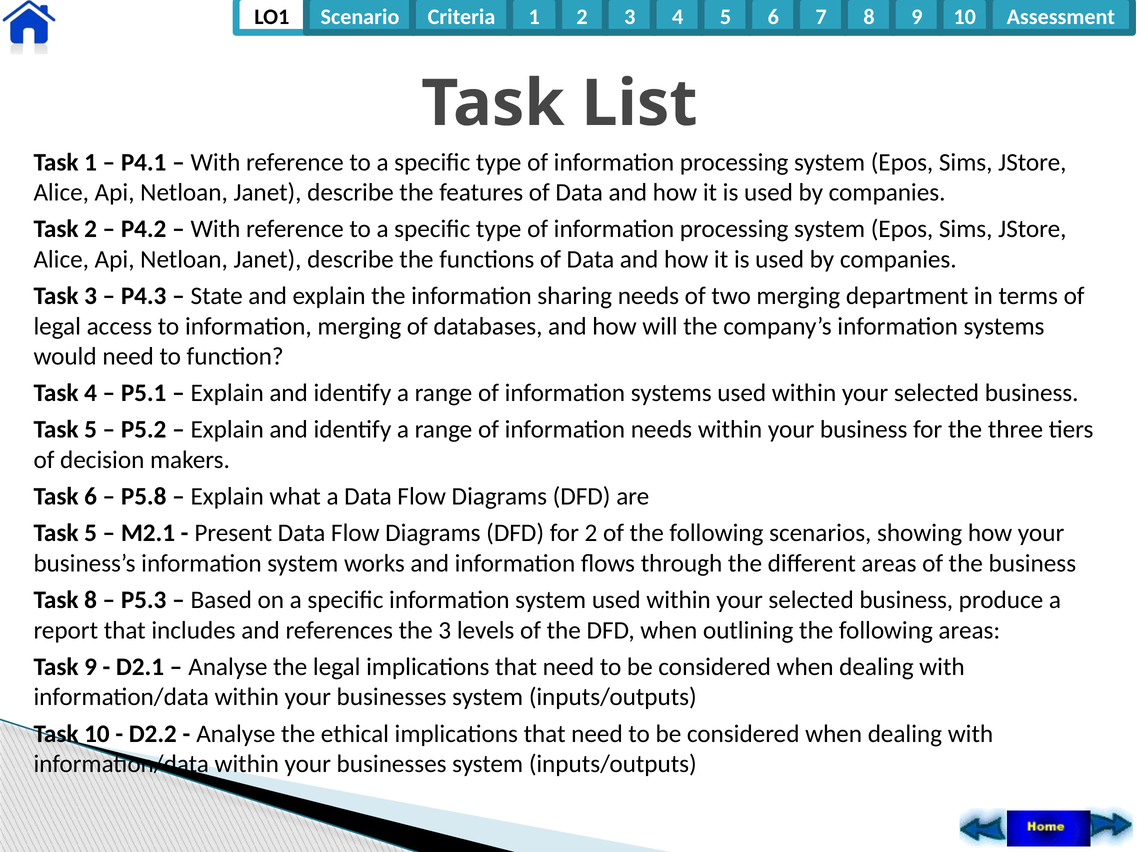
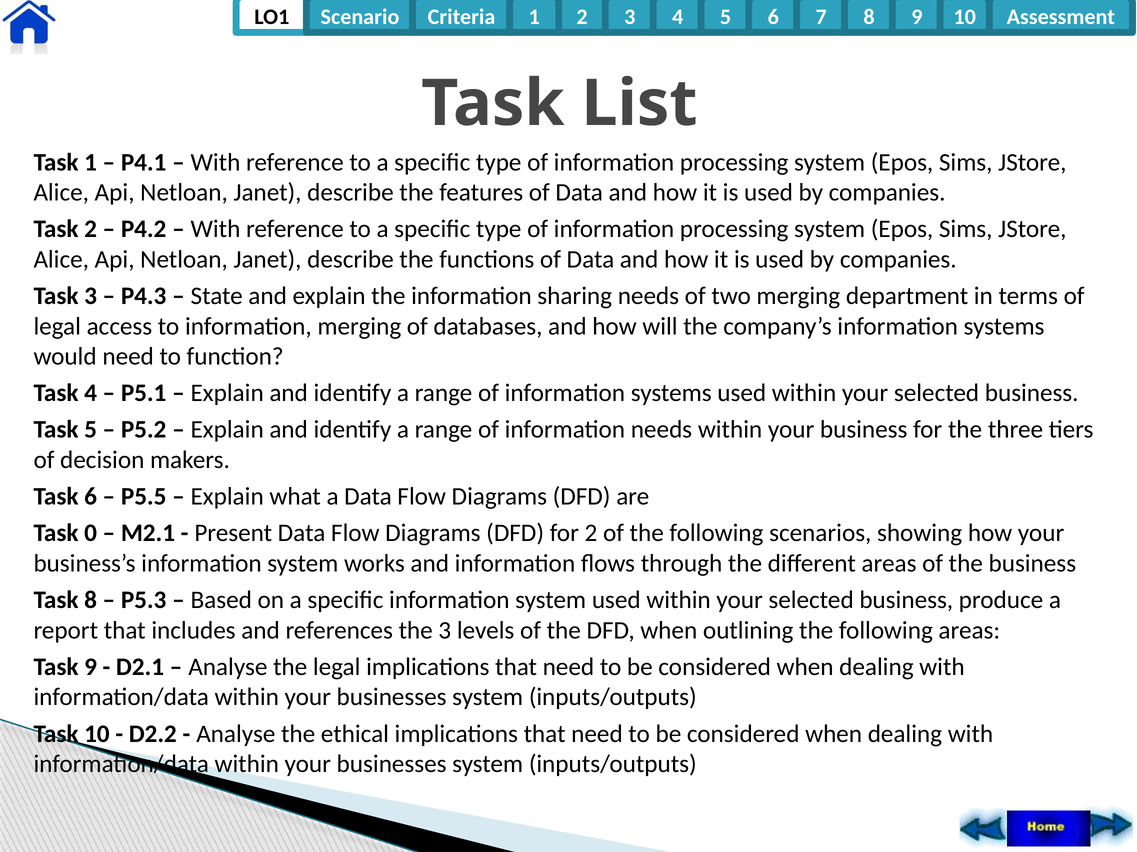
P5.8: P5.8 -> P5.5 (144, 497)
5: 5 -> 0 (91, 534)
